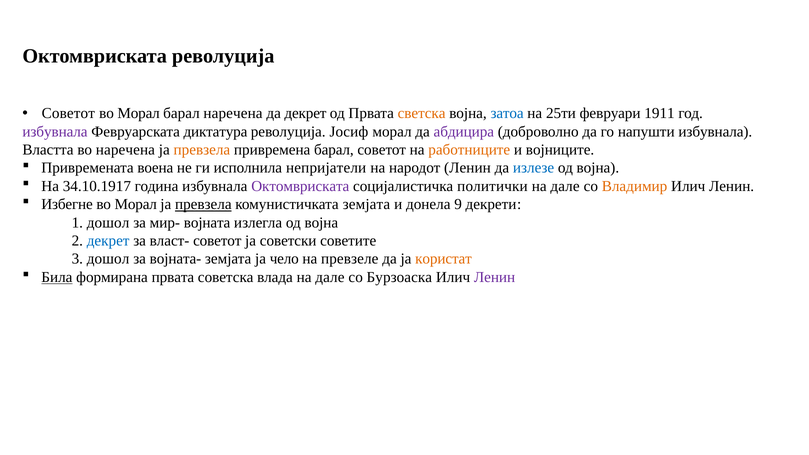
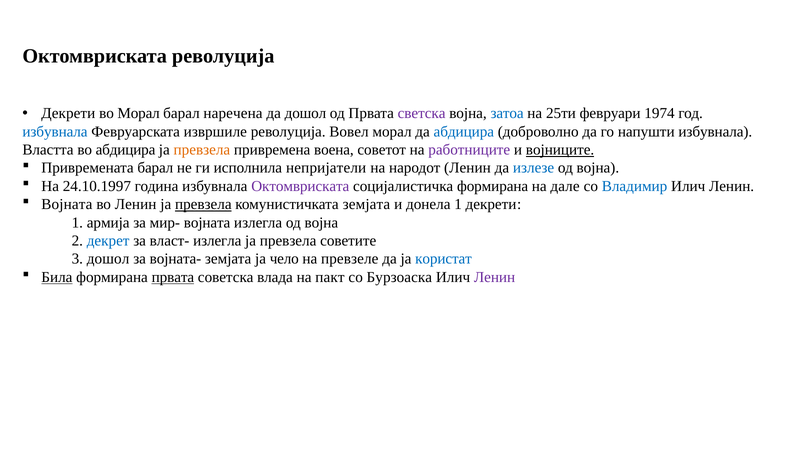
Советот: Советот -> Декрети (68, 113)
да декрет: декрет -> дошол (305, 113)
светска colour: orange -> purple (422, 113)
1911: 1911 -> 1974 (660, 113)
избувнала colour: purple -> blue (55, 132)
диктатура: диктатура -> извршиле (215, 132)
Јосиф: Јосиф -> Вовел (349, 132)
абдицира colour: purple -> blue (464, 132)
во наречена: наречена -> абдицира (126, 150)
привремена барал: барал -> воена (334, 150)
работниците colour: orange -> purple (469, 150)
војниците underline: none -> present (560, 150)
Привремената воена: воена -> барал (155, 168)
34.10.1917: 34.10.1917 -> 24.10.1997 (97, 186)
социјалистичка политички: политички -> формирана (493, 186)
Владимир colour: orange -> blue (635, 186)
Избегне: Избегне -> Војната (67, 204)
Морал: Морал -> Ленин (136, 204)
донела 9: 9 -> 1 (458, 204)
1 дошол: дошол -> армија (108, 223)
власт- советот: советот -> излегла (217, 241)
советски: советски -> превзела (288, 241)
користат colour: orange -> blue (443, 259)
првата underline: none -> present (173, 277)
влада на дале: дале -> пакт (330, 277)
